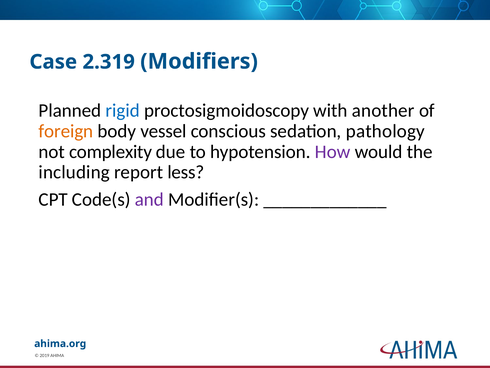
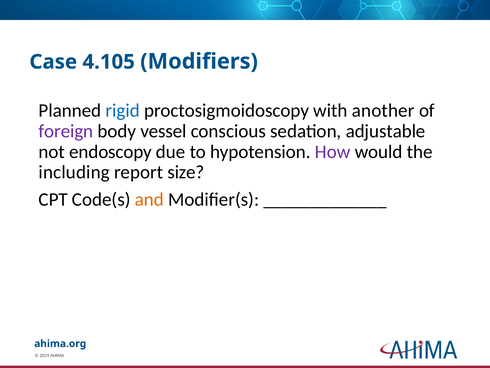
2.319: 2.319 -> 4.105 (109, 62)
foreign colour: orange -> purple (66, 131)
pathology: pathology -> adjustable (386, 131)
complexity: complexity -> endoscopy (111, 152)
less: less -> size (186, 172)
and colour: purple -> orange (149, 199)
